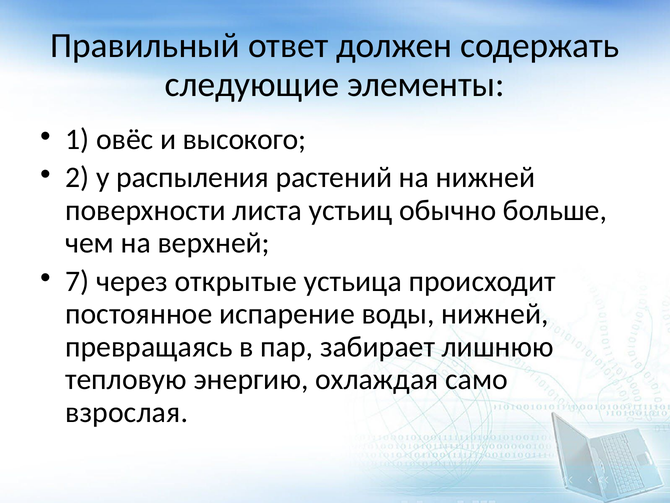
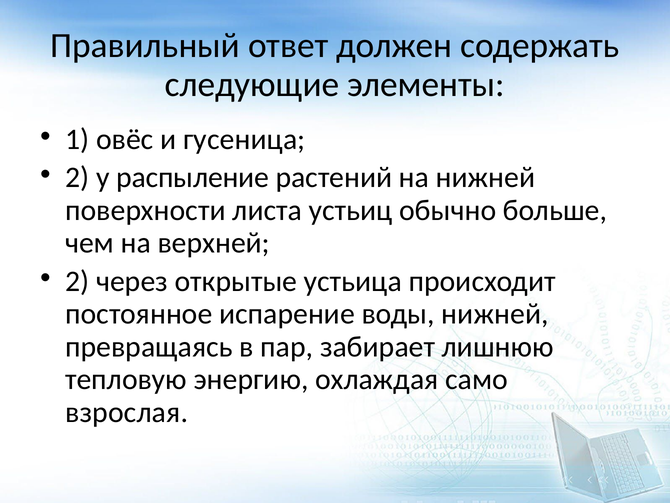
высокого: высокого -> гусеница (244, 139)
распыления: распыления -> распыление (193, 177)
7: 7 -> 2 (77, 281)
